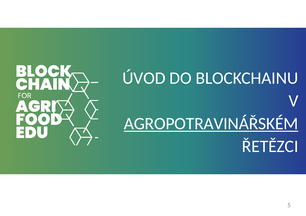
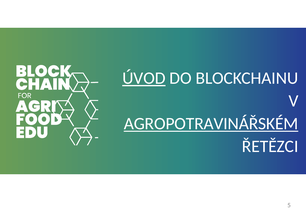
ÚVOD underline: none -> present (144, 78)
